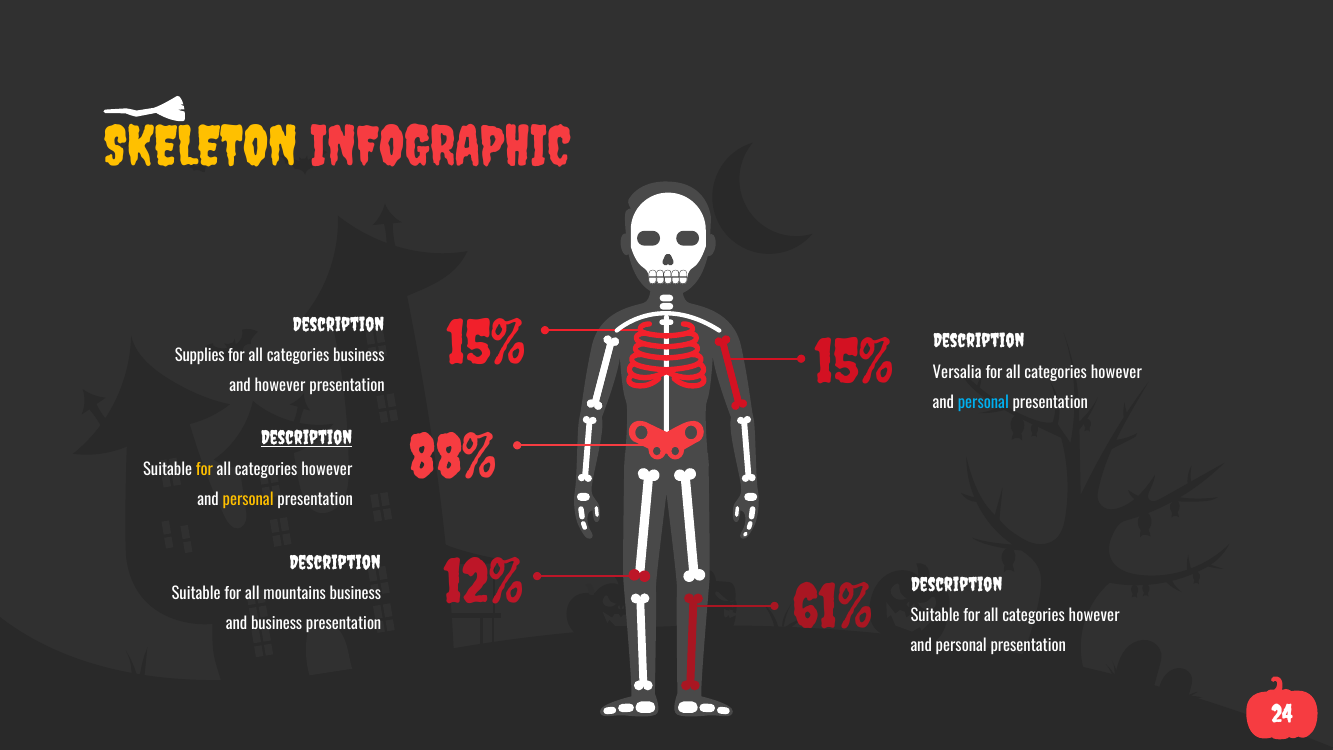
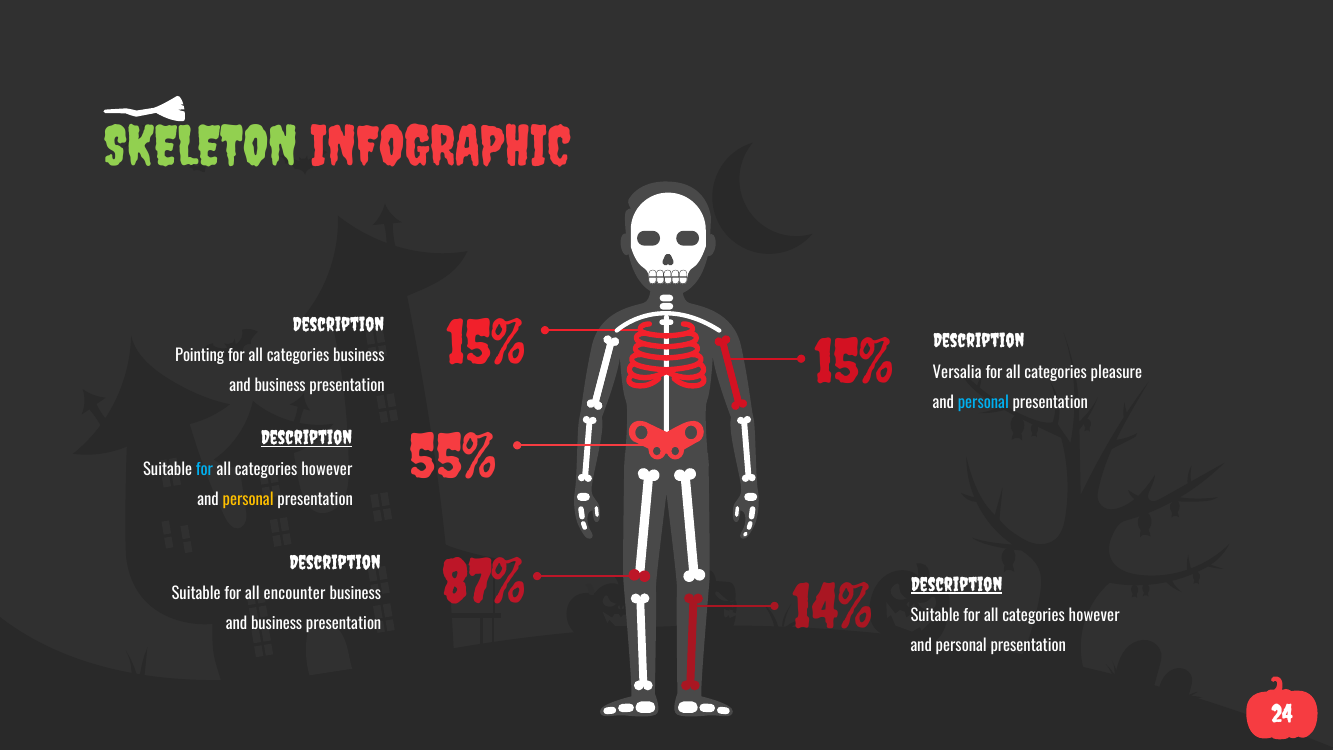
SKELETON colour: yellow -> light green (200, 147)
Supplies: Supplies -> Pointing (200, 356)
however: however -> pleasure (1116, 372)
however: however -> business (280, 386)
88%: 88% -> 55% (453, 457)
for colour: yellow -> light blue (204, 470)
12%: 12% -> 87% (484, 582)
Description underline: none -> present (957, 584)
61%: 61% -> 14% (833, 607)
mountains: mountains -> encounter (295, 594)
